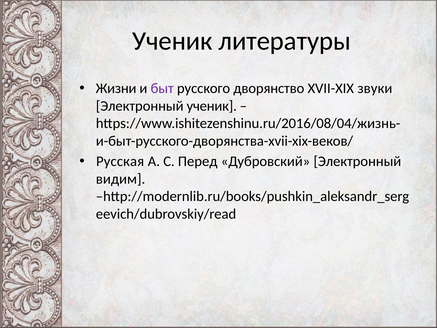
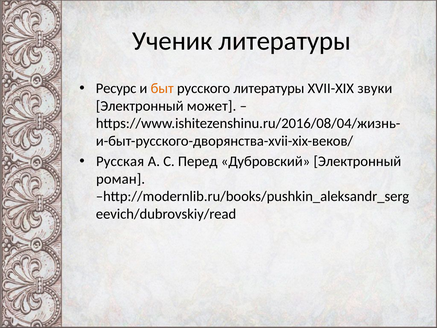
Жизни: Жизни -> Ресурс (116, 88)
быт colour: purple -> orange (162, 88)
русского дворянство: дворянство -> литературы (269, 88)
Электронный ученик: ученик -> может (212, 106)
видим: видим -> роман (121, 179)
